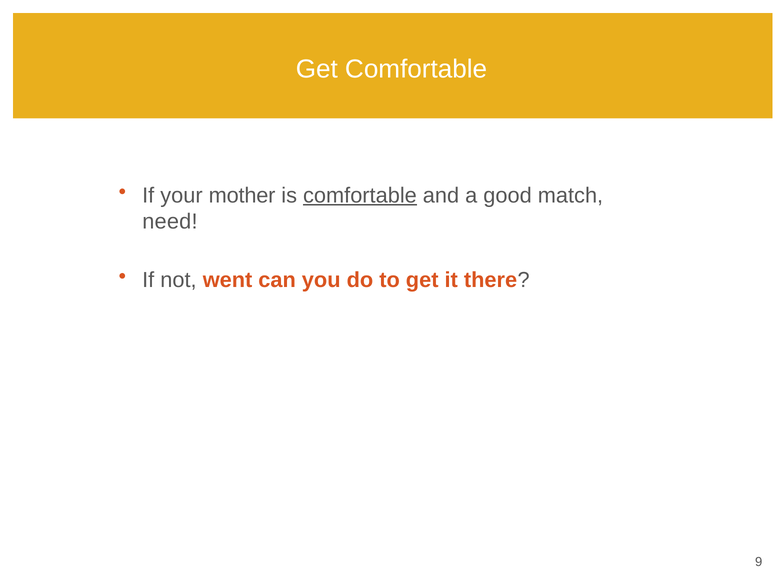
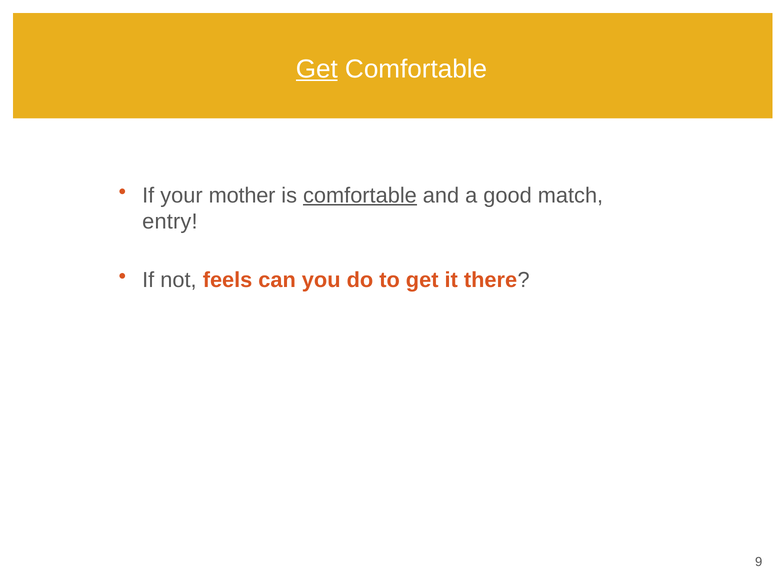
Get underline: none -> present (317, 69)
need: need -> entry (170, 222)
went: went -> feels (228, 280)
